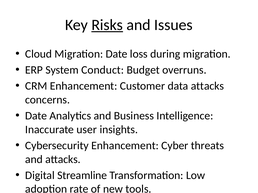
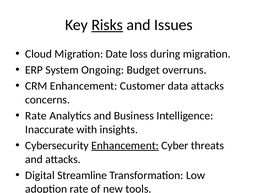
Conduct: Conduct -> Ongoing (103, 70)
Date: Date -> Rate (36, 116)
user: user -> with (87, 130)
Enhancement underline: none -> present (125, 146)
